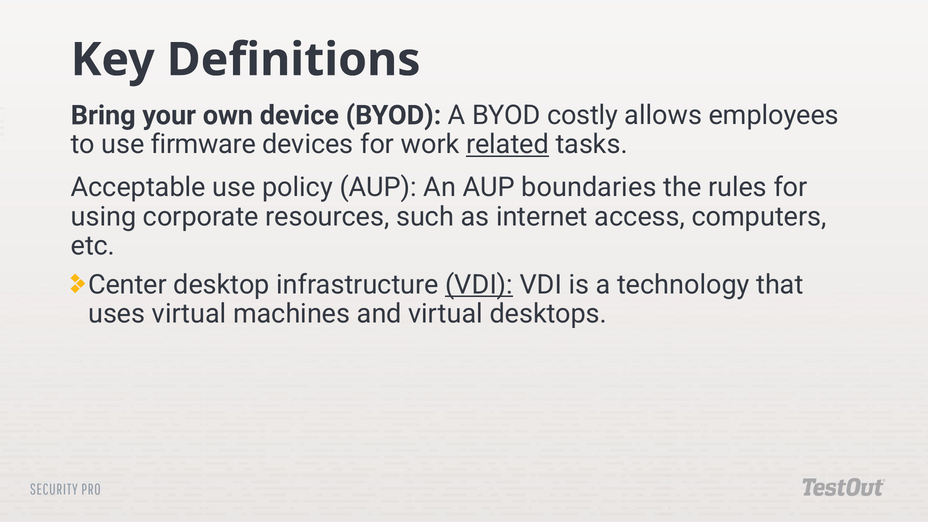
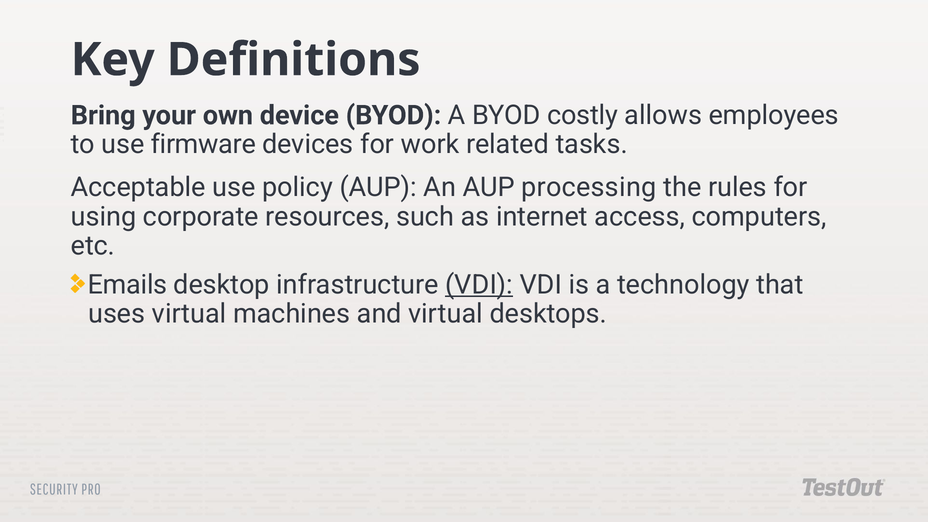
related underline: present -> none (507, 145)
boundaries: boundaries -> processing (589, 187)
Center: Center -> Emails (128, 285)
